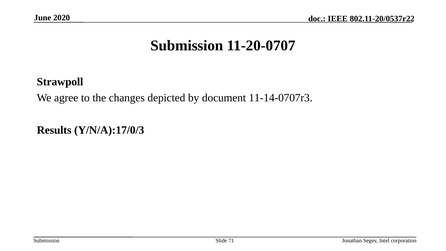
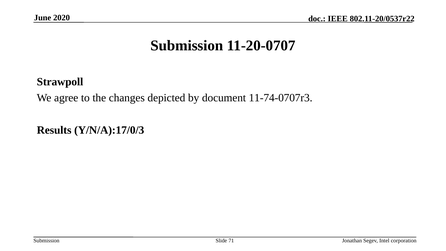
11-14-0707r3: 11-14-0707r3 -> 11-74-0707r3 (281, 98)
